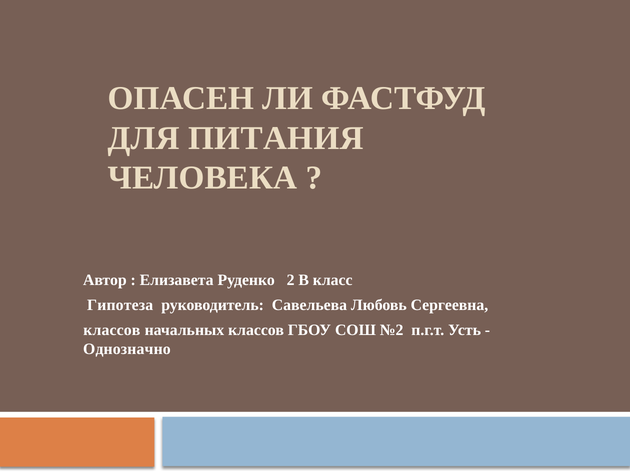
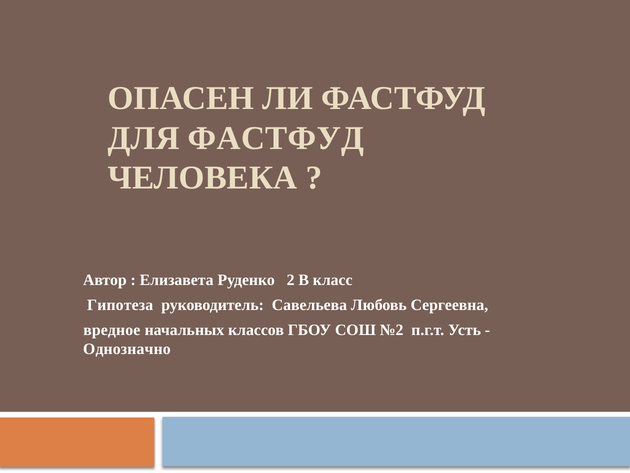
ДЛЯ ПИТАНИЯ: ПИТАНИЯ -> ФАСТФУД (276, 138)
классов: классов -> вредное (112, 330)
